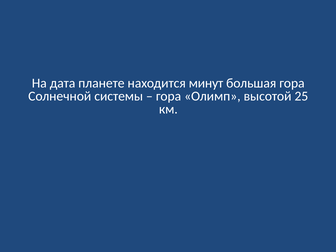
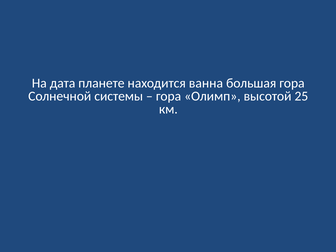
минут: минут -> ванна (206, 83)
